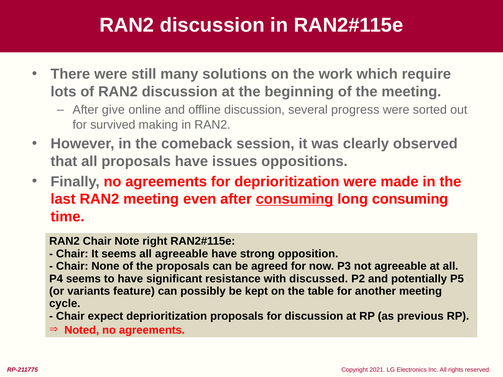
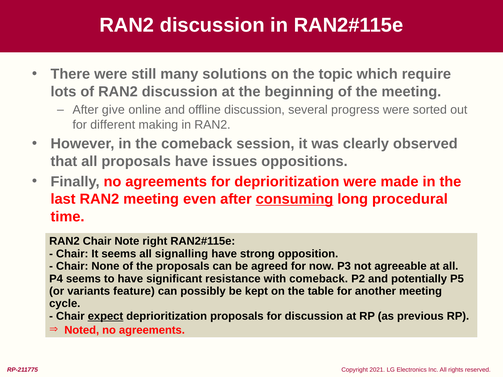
work: work -> topic (336, 74)
survived: survived -> different (113, 125)
long consuming: consuming -> procedural (410, 199)
all agreeable: agreeable -> signalling (182, 254)
with discussed: discussed -> comeback (319, 279)
expect underline: none -> present (105, 316)
